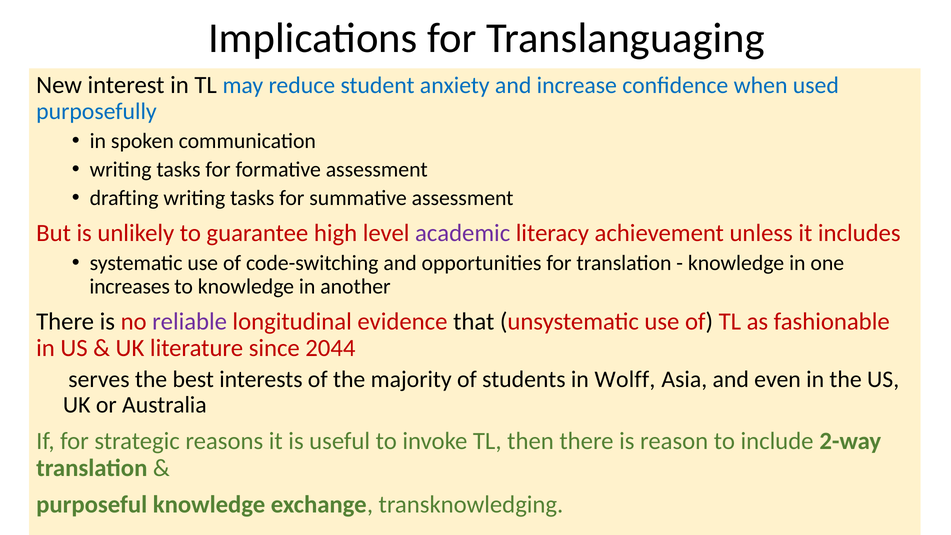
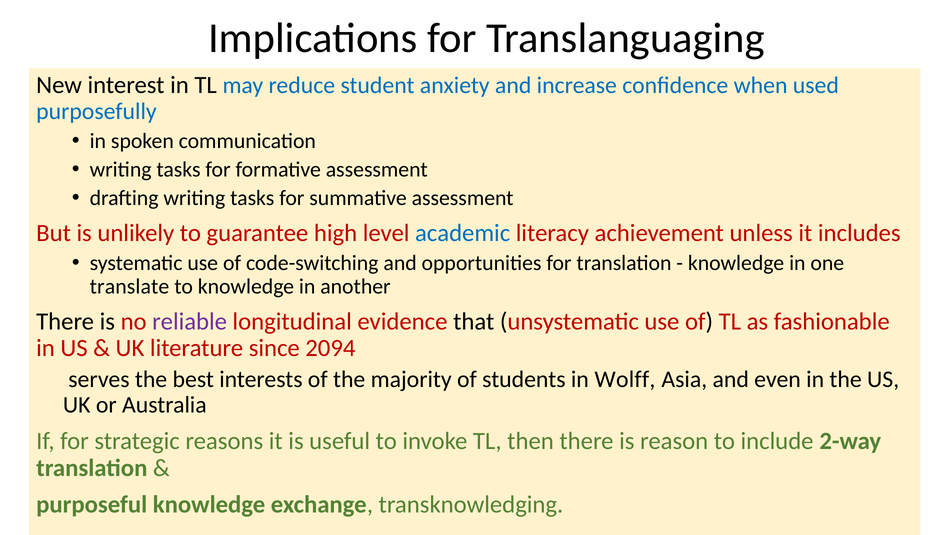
academic colour: purple -> blue (463, 233)
increases: increases -> translate (130, 286)
2044: 2044 -> 2094 (330, 348)
